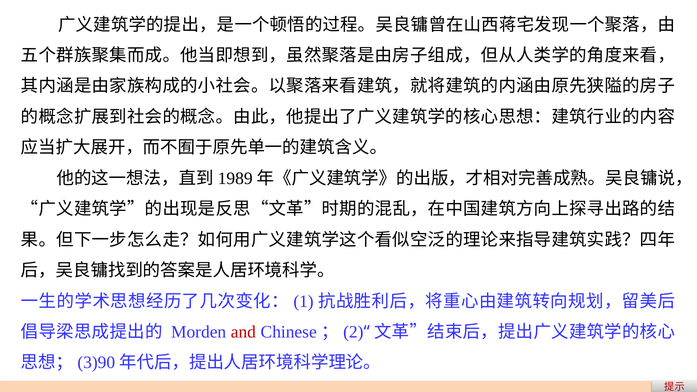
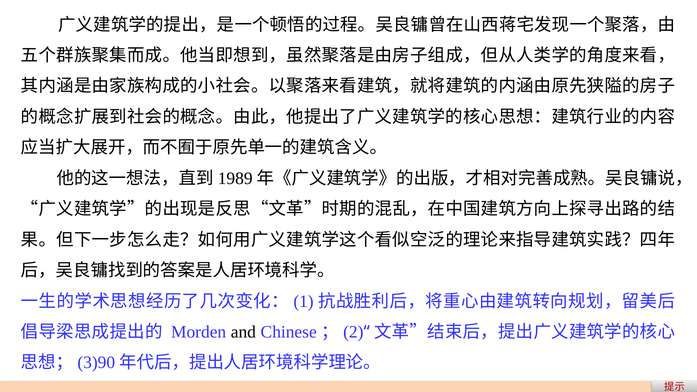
and colour: red -> black (243, 332)
